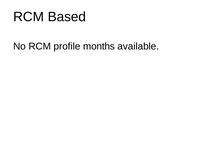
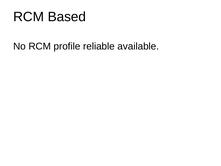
months: months -> reliable (99, 46)
